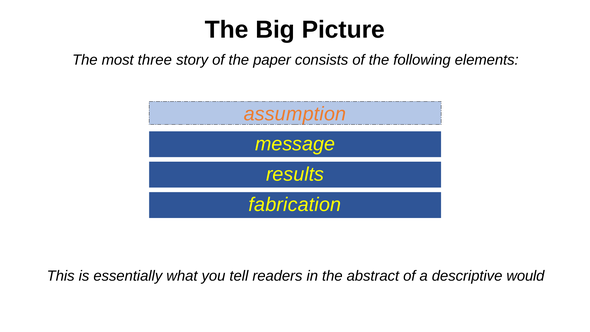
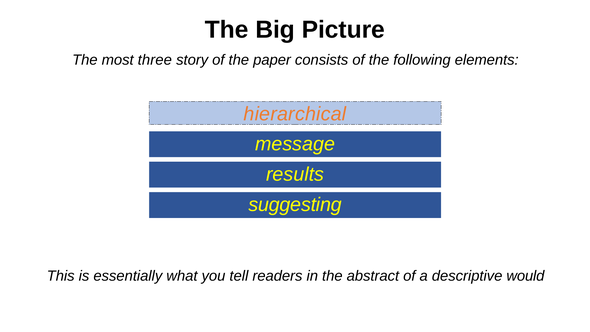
assumption: assumption -> hierarchical (295, 114)
fabrication: fabrication -> suggesting (295, 205)
